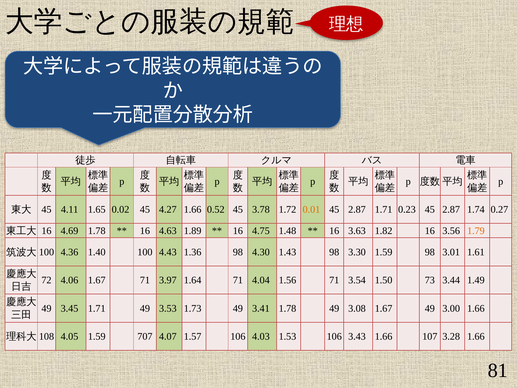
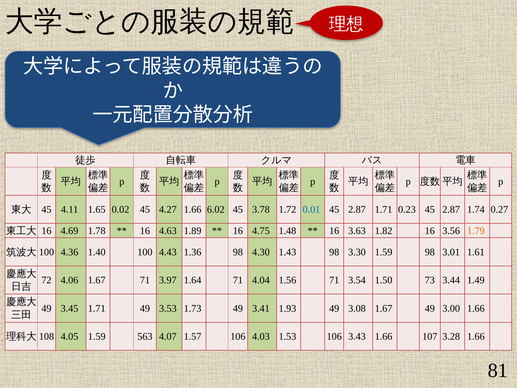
0.52: 0.52 -> 6.02 (216, 210)
0.01 colour: orange -> blue (311, 210)
3.41 1.78: 1.78 -> 1.93 (287, 308)
707: 707 -> 563 (145, 336)
